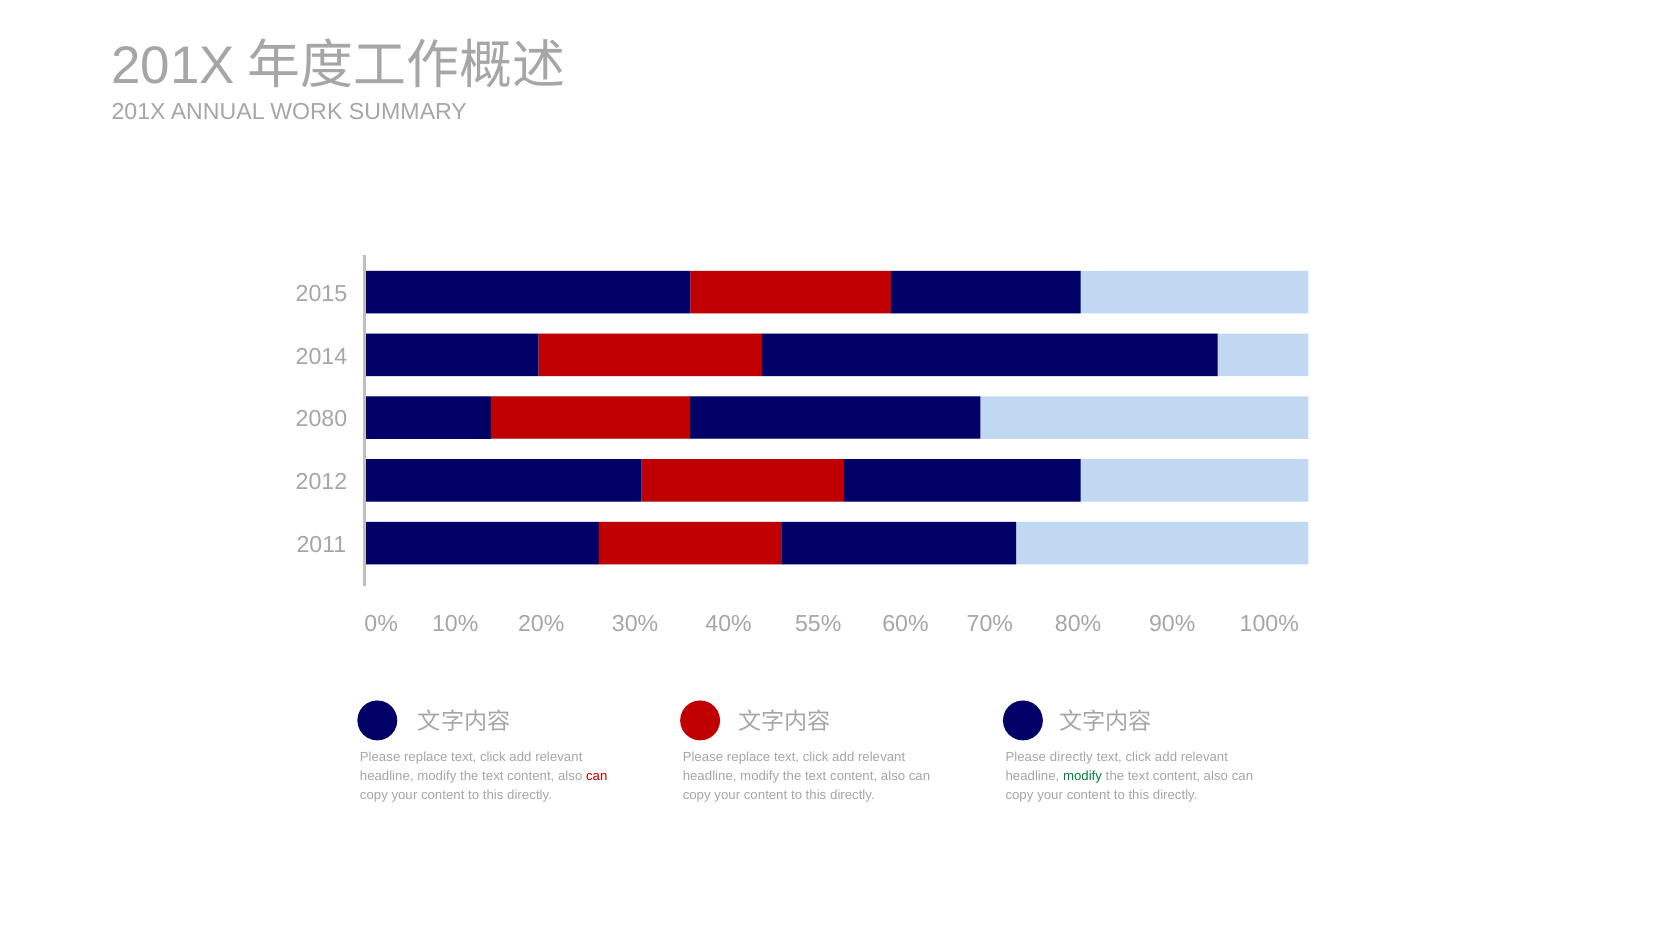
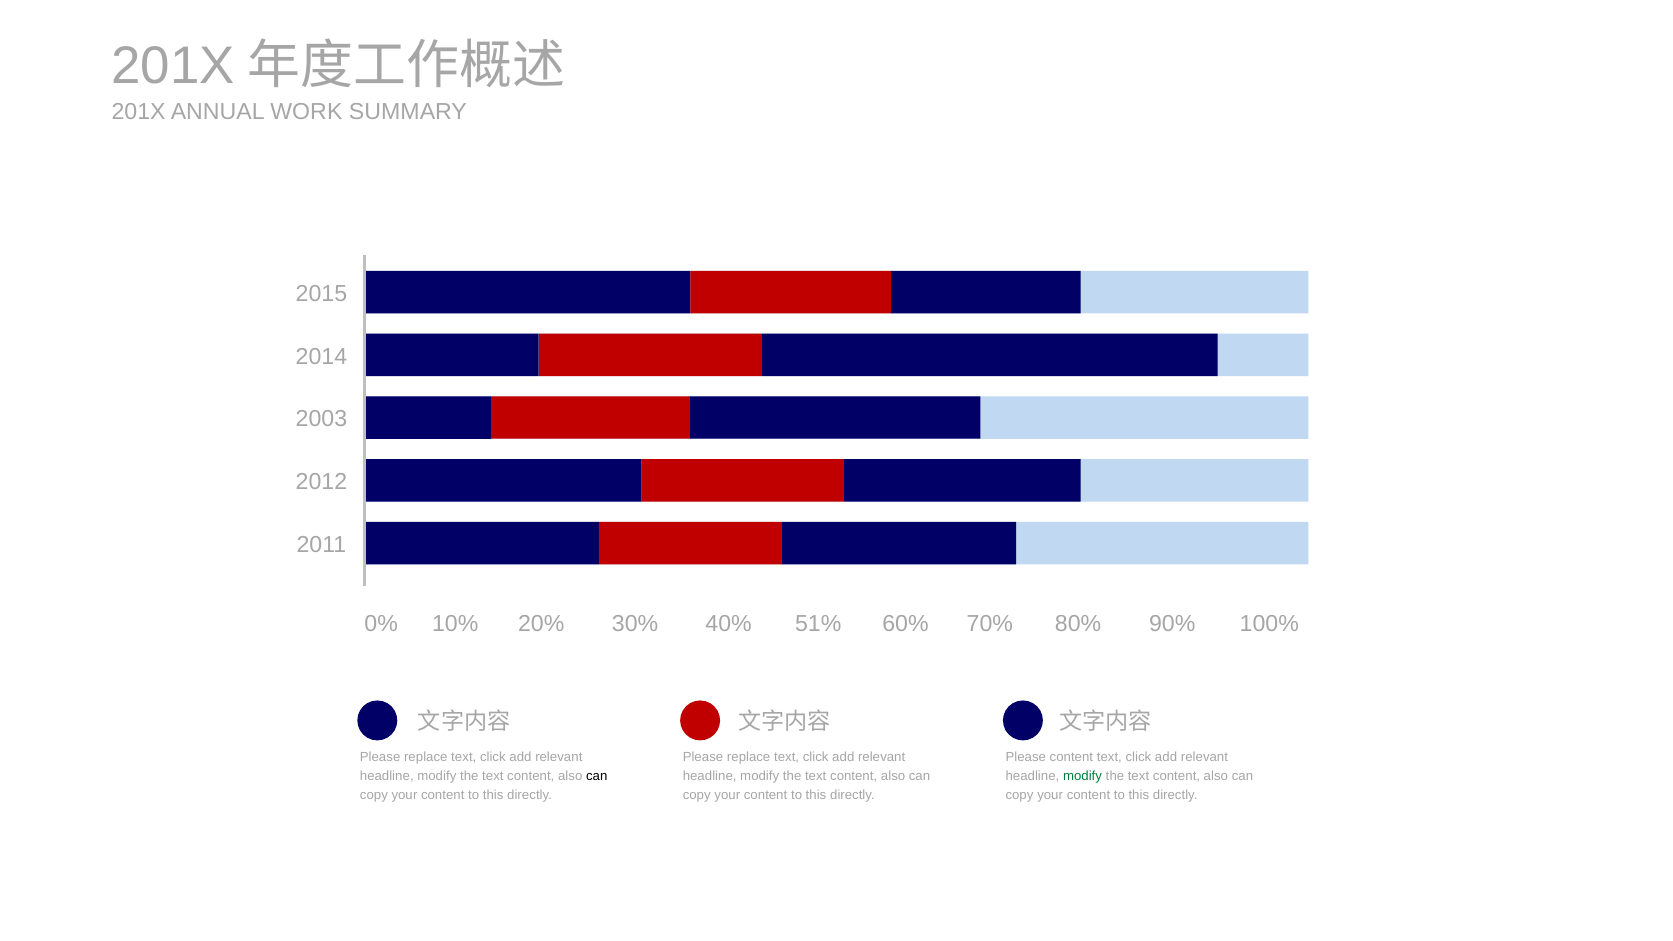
2080: 2080 -> 2003 (321, 419)
55%: 55% -> 51% (818, 624)
Please directly: directly -> content (1071, 758)
can colour: red -> black (597, 777)
